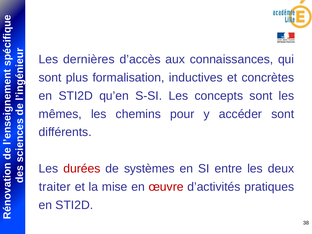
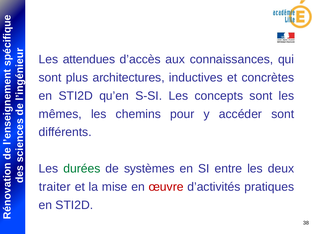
dernières: dernières -> attendues (89, 59)
formalisation: formalisation -> architectures (129, 78)
durées colour: red -> green (82, 169)
